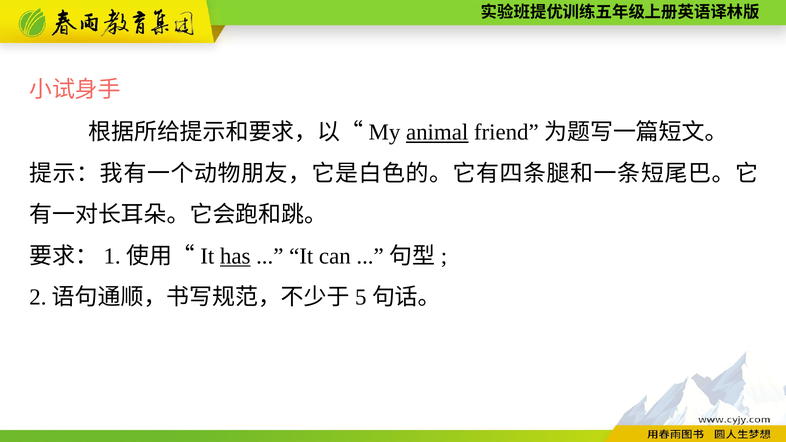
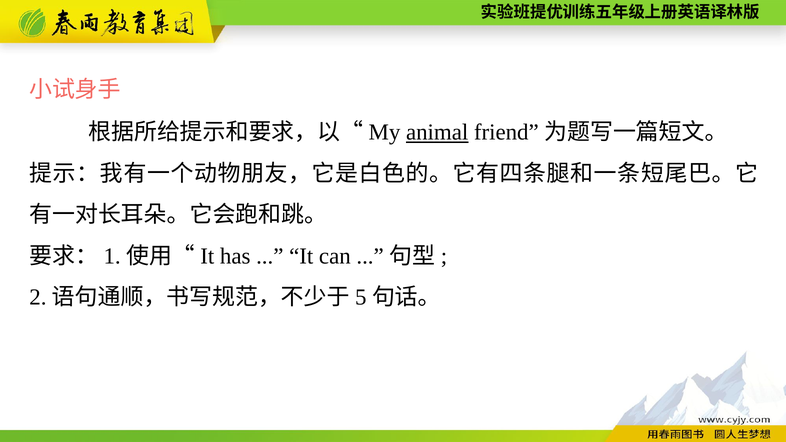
has underline: present -> none (235, 256)
